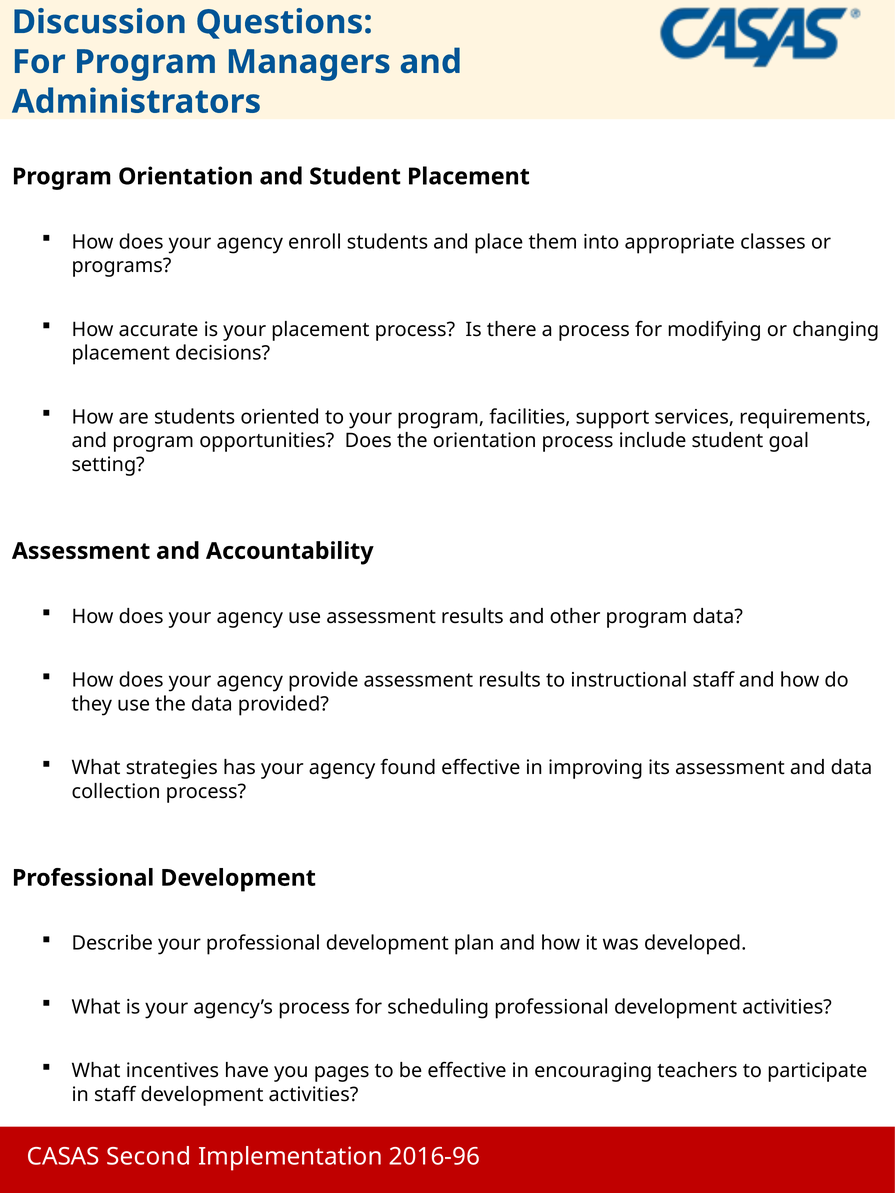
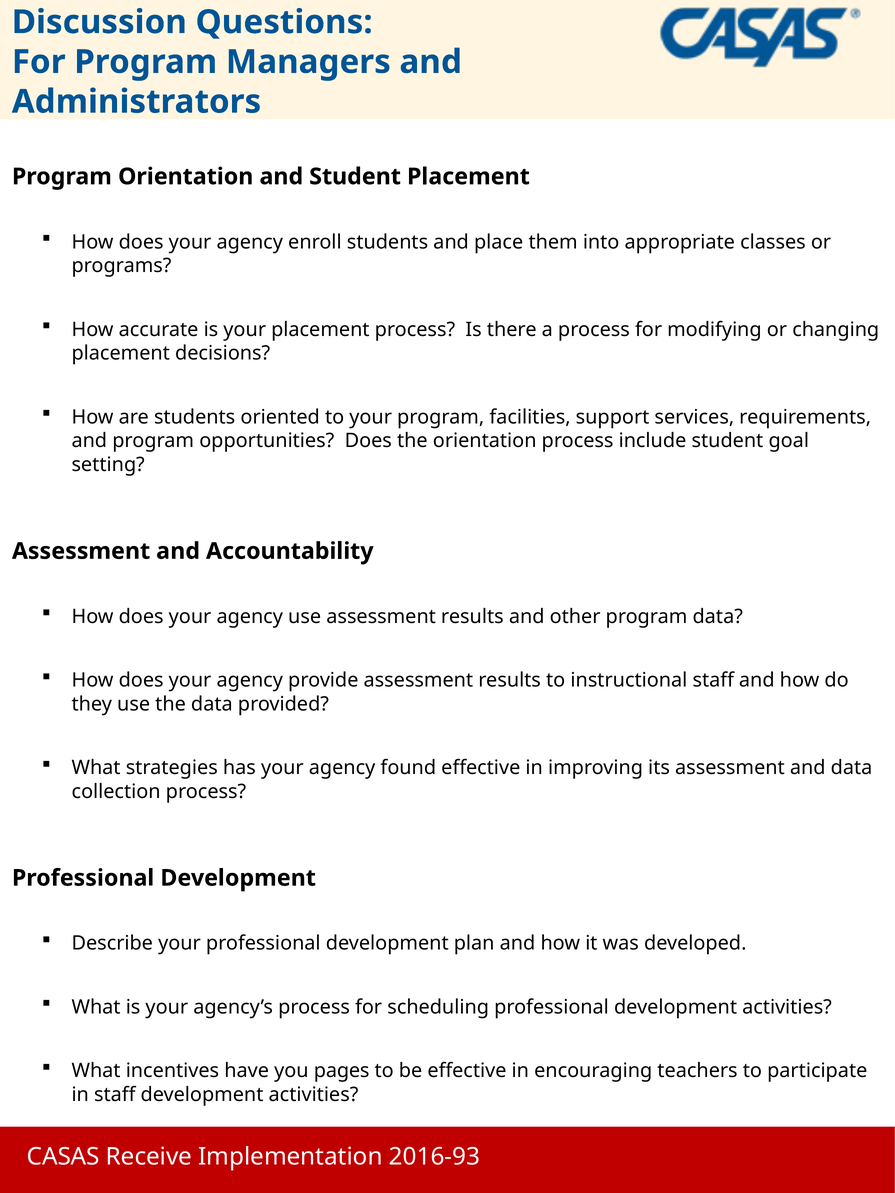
Second: Second -> Receive (149, 1157)
2016-96: 2016-96 -> 2016-93 (434, 1157)
